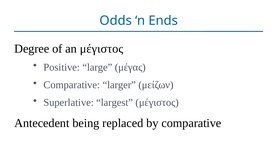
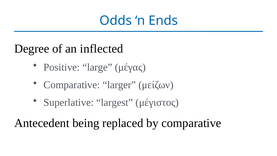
an μέγιστος: μέγιστος -> inflected (102, 49)
